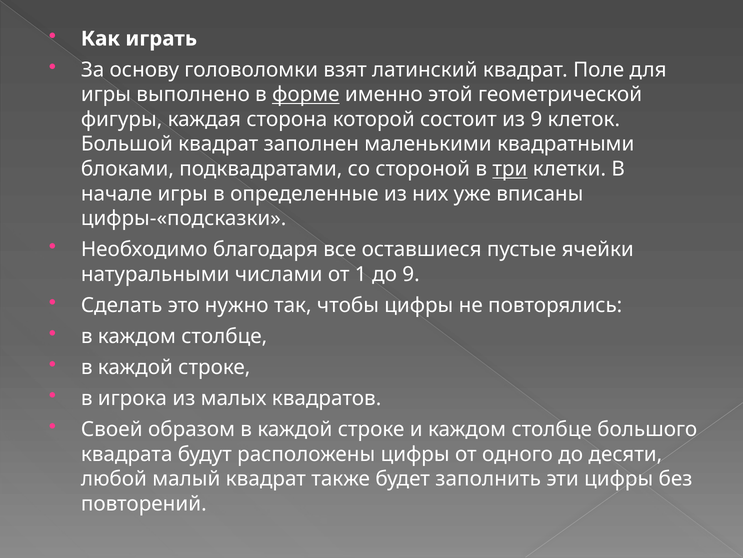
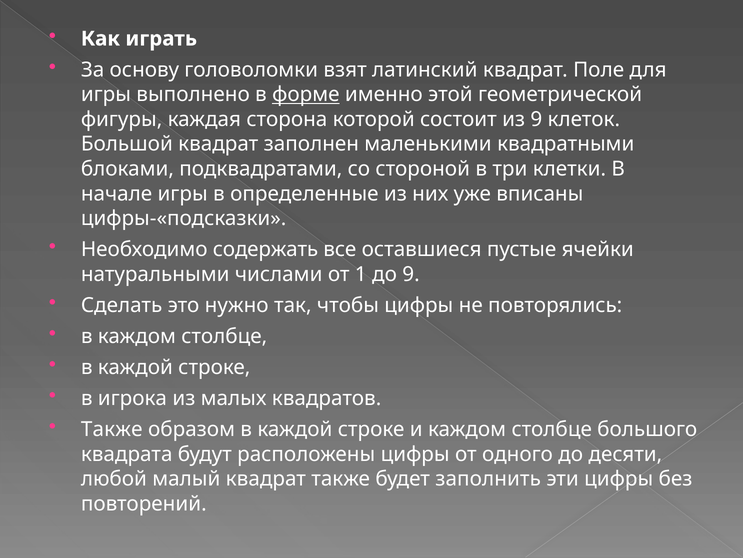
три underline: present -> none (510, 169)
благодаря: благодаря -> содержать (266, 249)
Своей: Своей -> Также (112, 429)
